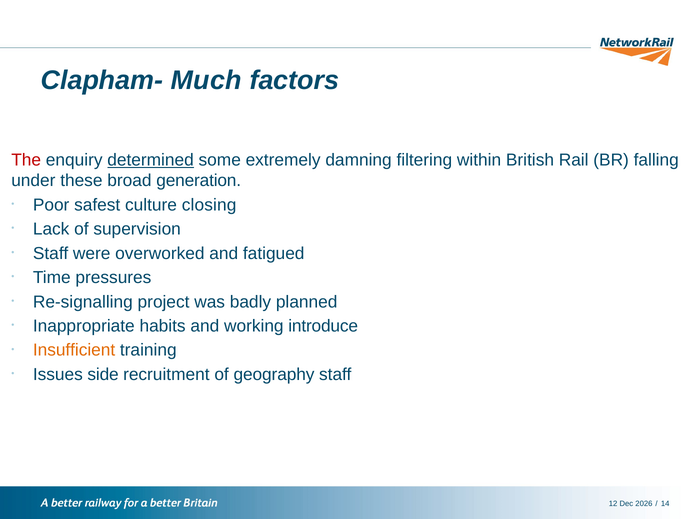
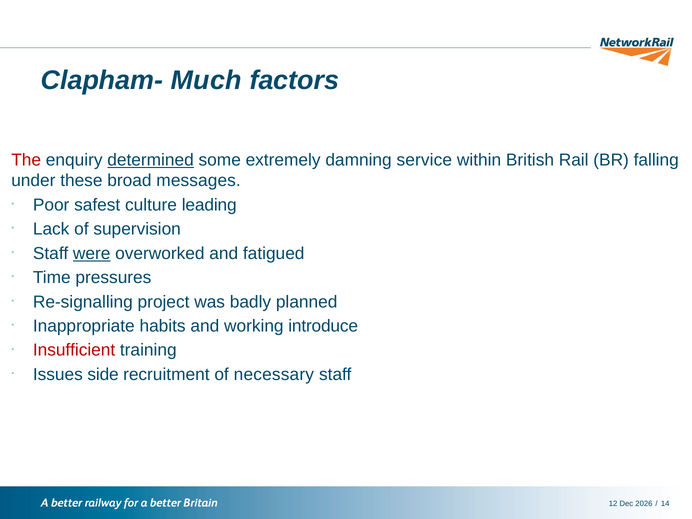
filtering: filtering -> service (424, 160)
generation: generation -> messages (199, 181)
closing: closing -> leading (209, 205)
were underline: none -> present (92, 253)
Insufficient colour: orange -> red (74, 350)
geography: geography -> necessary (274, 375)
